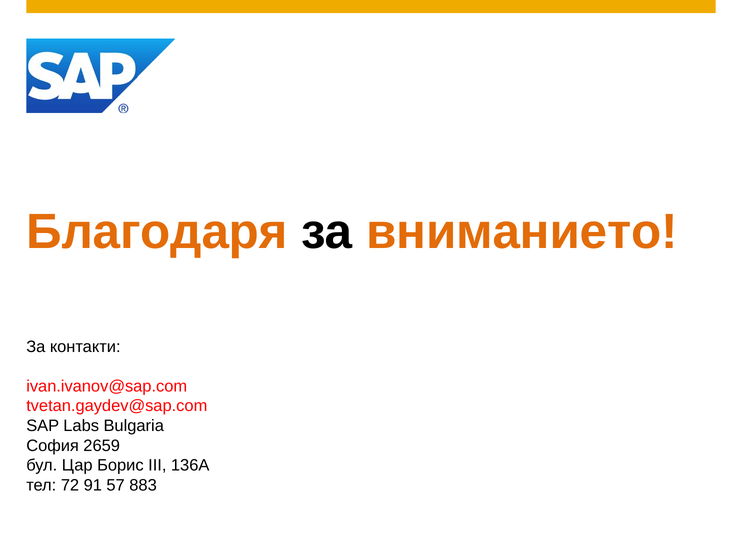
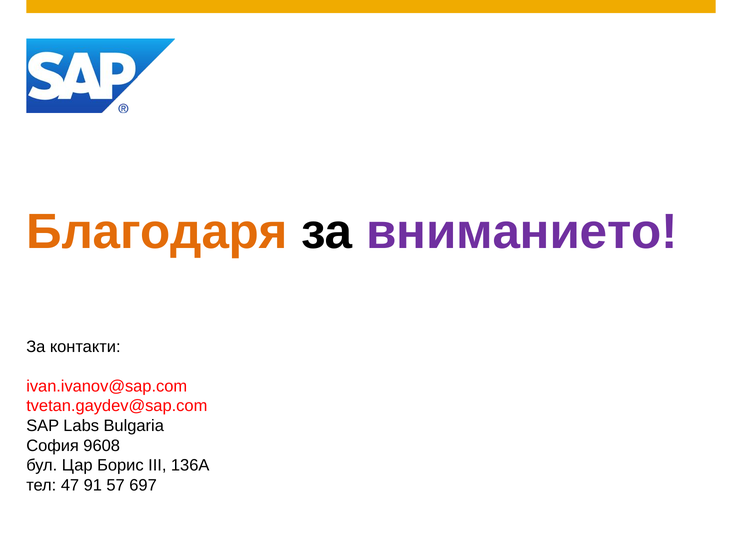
вниманието colour: orange -> purple (522, 231)
2659: 2659 -> 9608 (102, 445)
72: 72 -> 47 (70, 485)
883: 883 -> 697 (143, 485)
